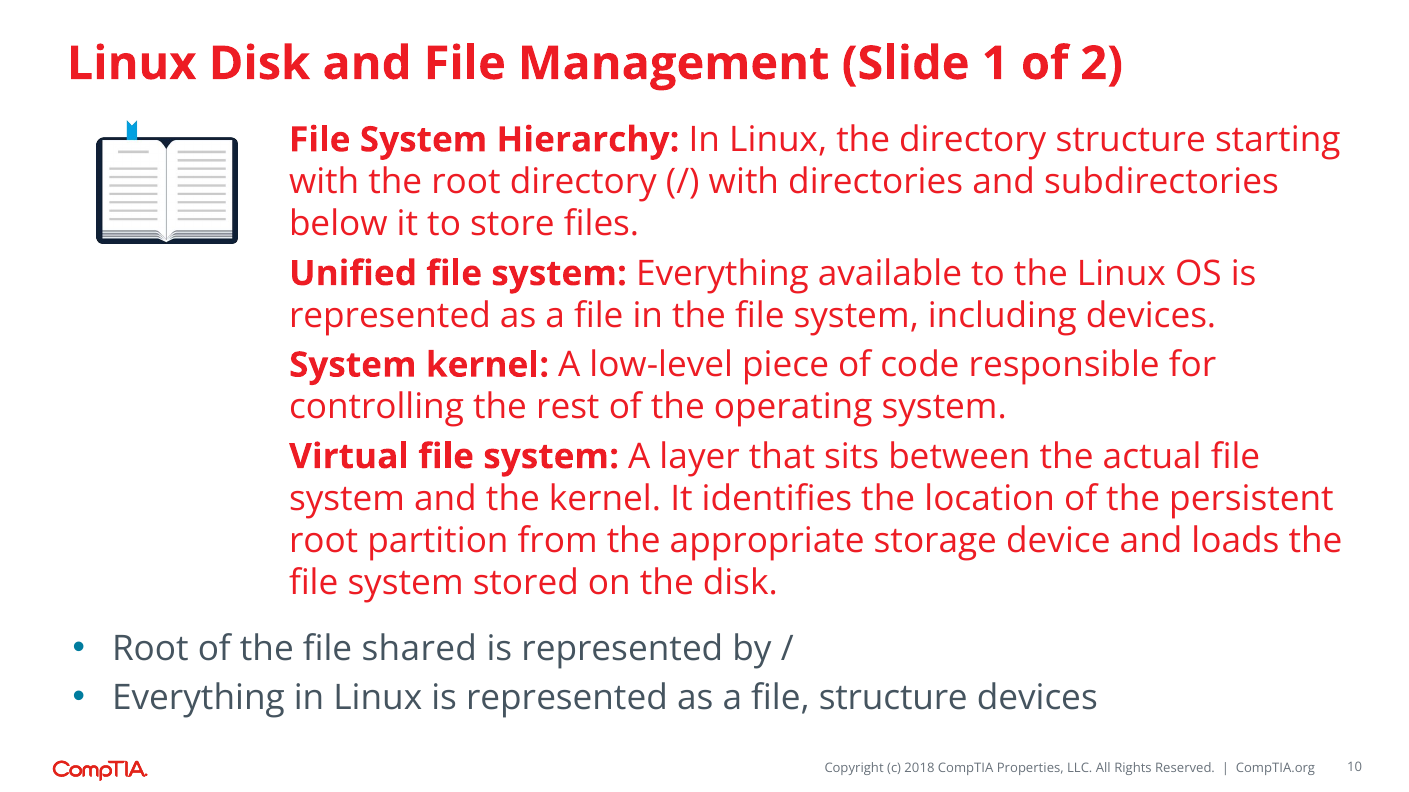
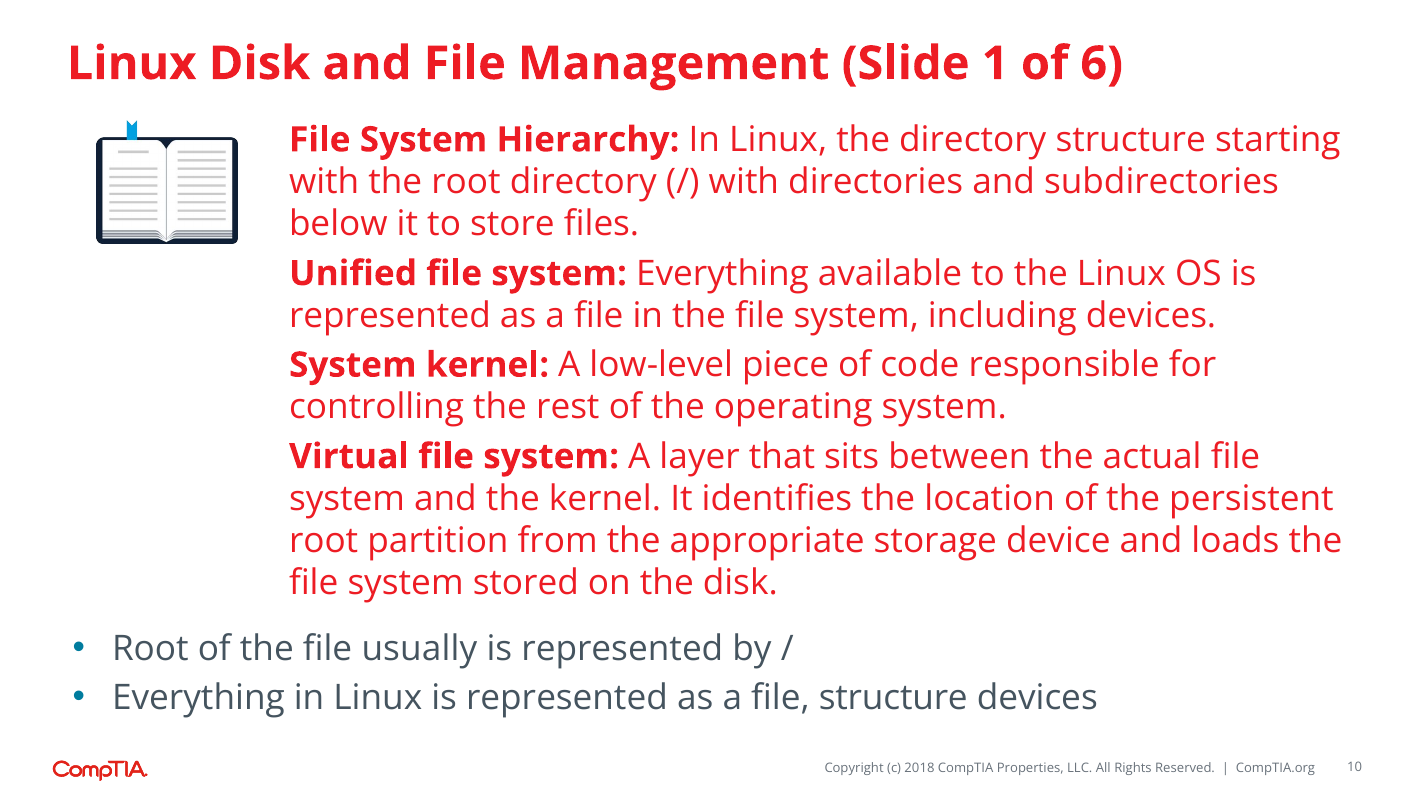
2: 2 -> 6 (1102, 64)
shared: shared -> usually (419, 649)
